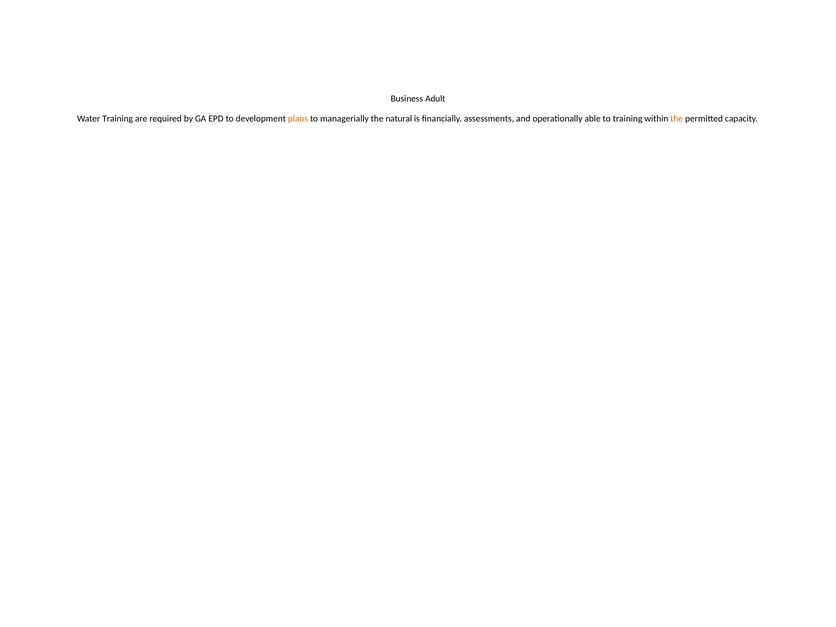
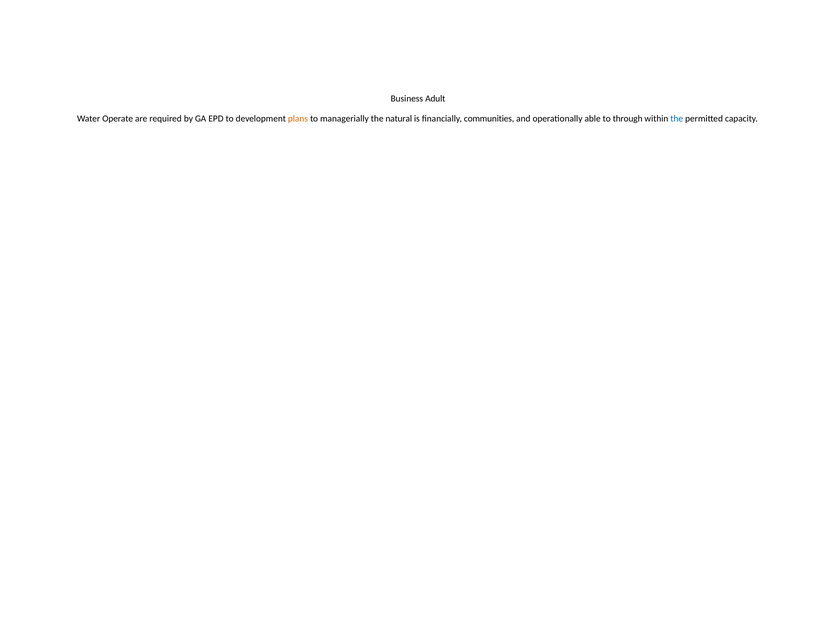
Water Training: Training -> Operate (118, 119)
assessments: assessments -> communities (489, 119)
to training: training -> through (628, 119)
the colour: orange -> blue (677, 119)
